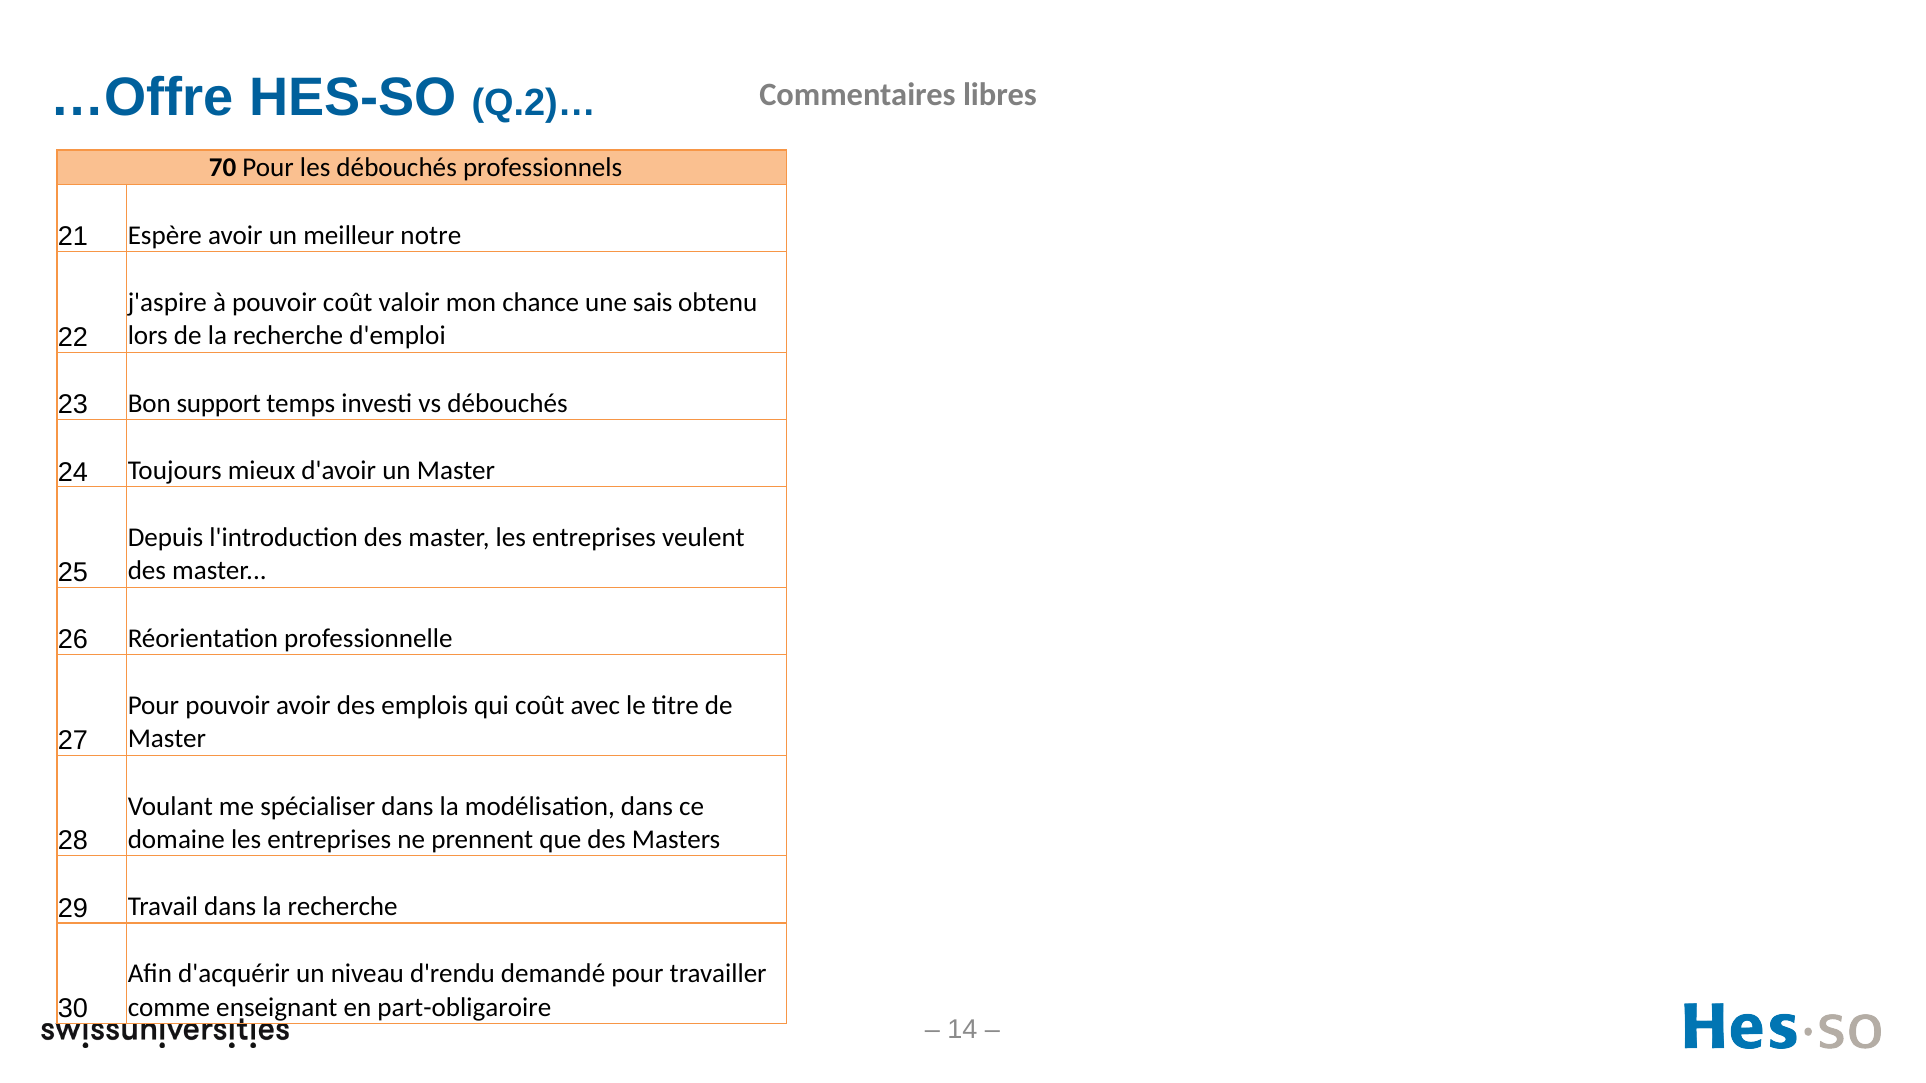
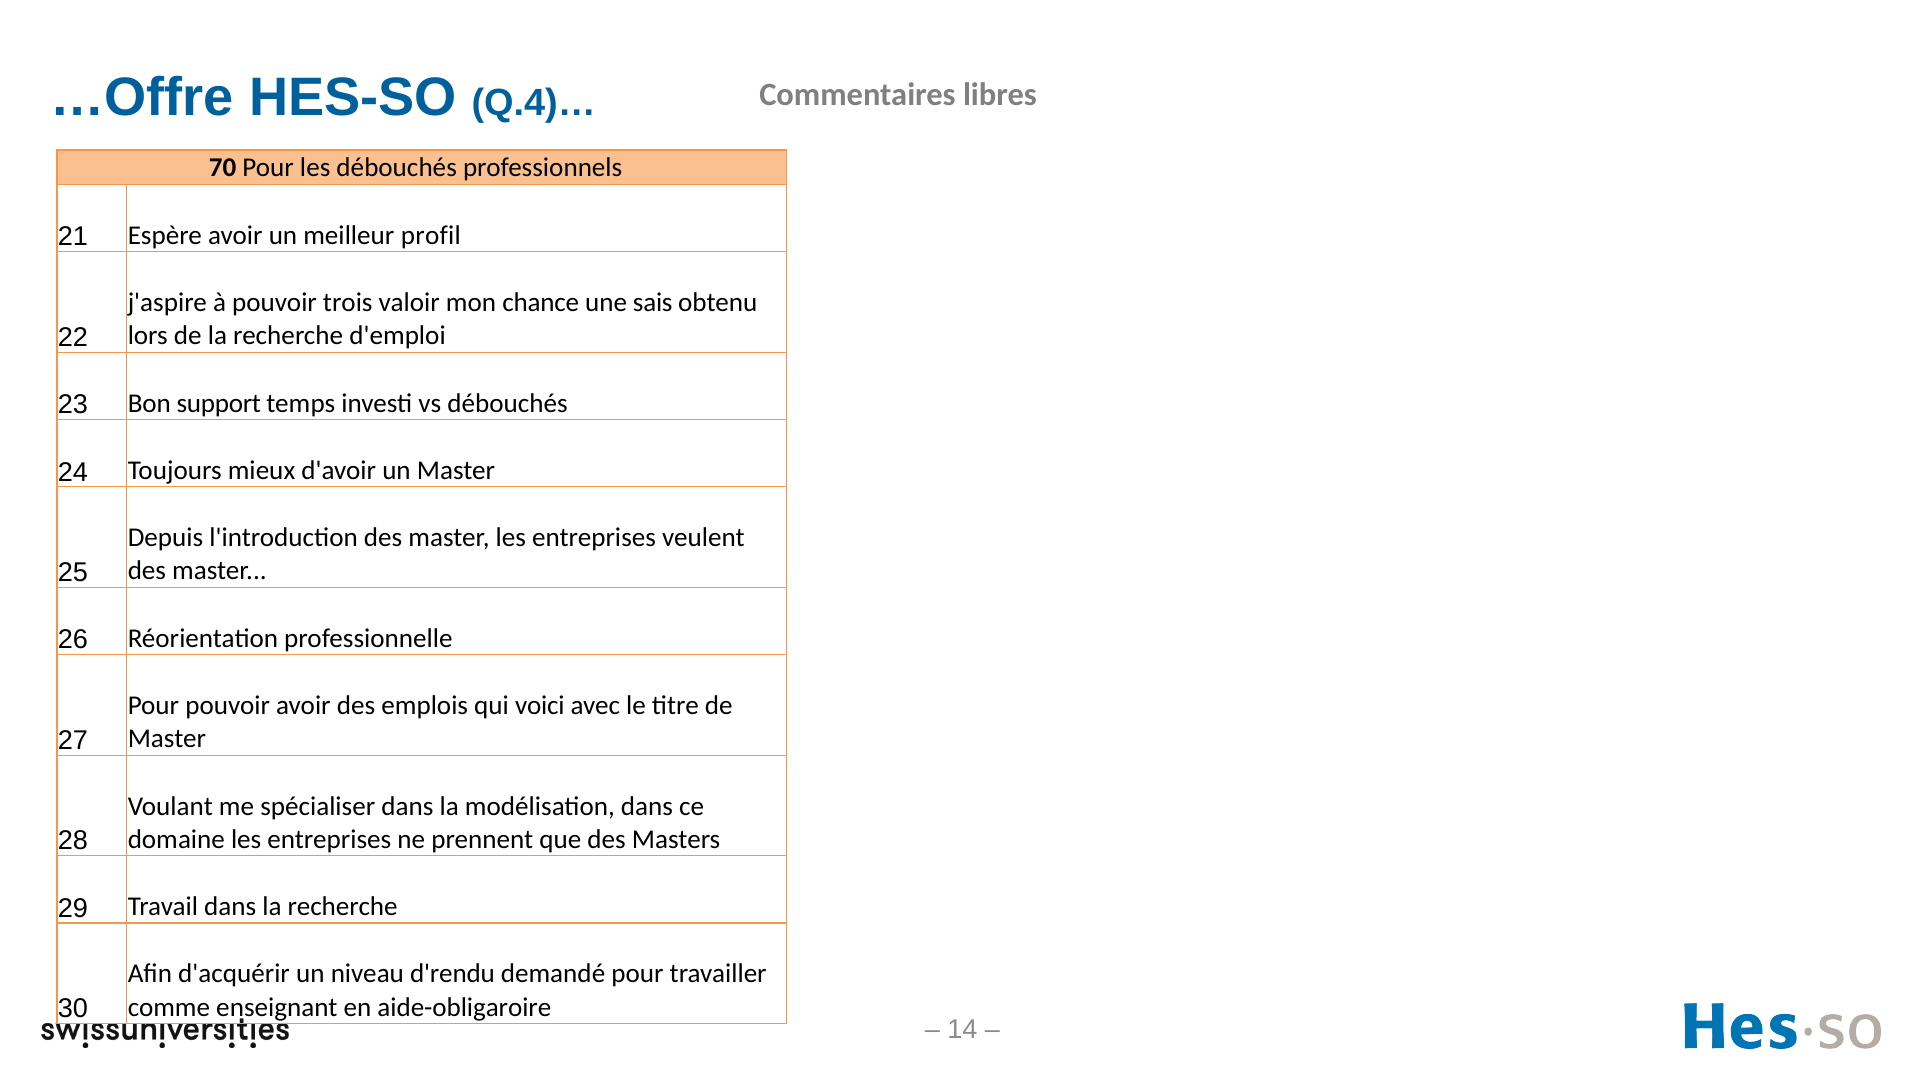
Q.2)…: Q.2)… -> Q.4)… (534, 103)
notre: notre -> profil (431, 235)
pouvoir coût: coût -> trois (348, 303)
qui coût: coût -> voici (540, 706)
part-obligaroire: part-obligaroire -> aide-obligaroire (464, 1008)
